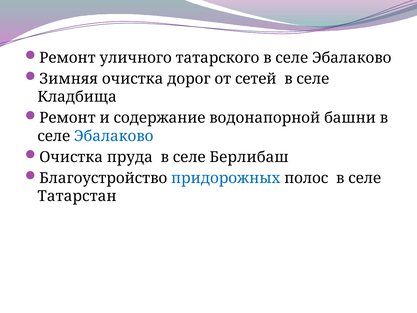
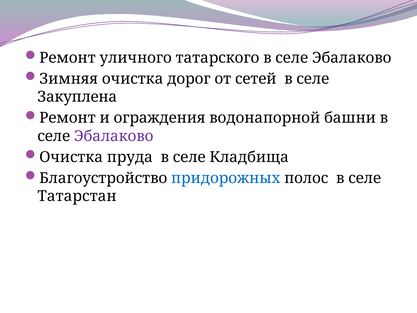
Кладбища: Кладбища -> Закуплена (77, 97)
содержание: содержание -> ограждения (160, 118)
Эбалаково colour: blue -> purple (114, 136)
Берлибаш: Берлибаш -> Кладбища (249, 157)
